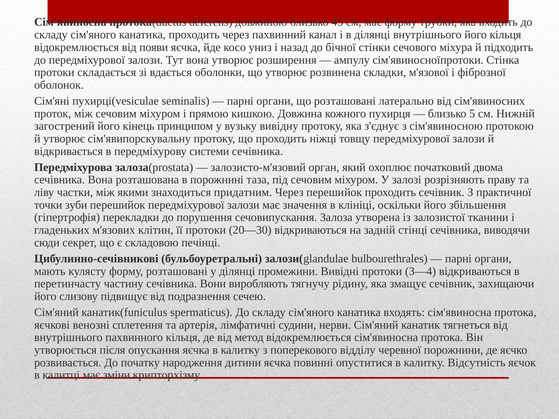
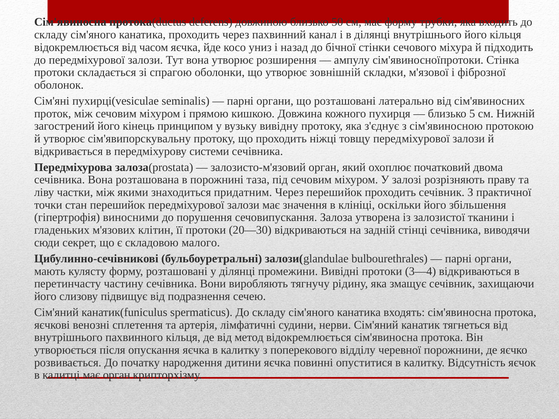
45: 45 -> 50 (337, 22)
появи: появи -> часом (154, 47)
вдається: вдається -> спрагою (171, 72)
розвинена: розвинена -> зовнішній (335, 72)
зуби: зуби -> стан (76, 205)
перекладки: перекладки -> виносними (131, 218)
печінці: печінці -> малого (201, 243)
має зміни: зміни -> орган (117, 375)
